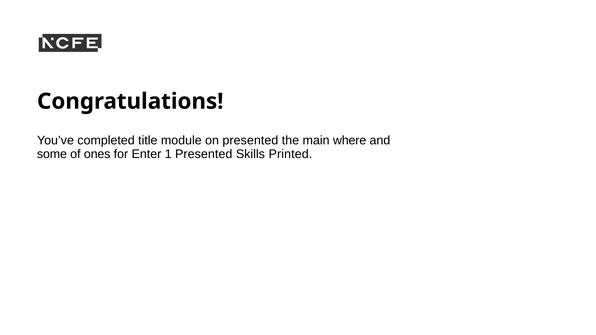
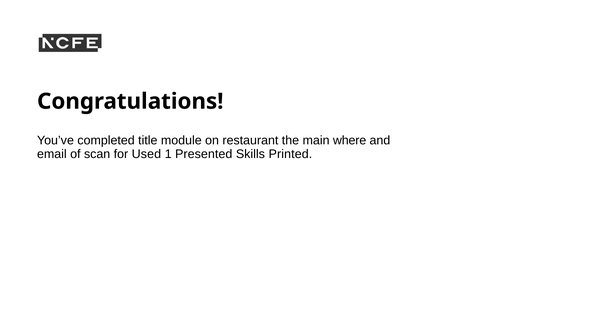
on presented: presented -> restaurant (250, 141)
some: some -> email (52, 154)
ones: ones -> scan (97, 154)
Enter: Enter -> Used (146, 154)
